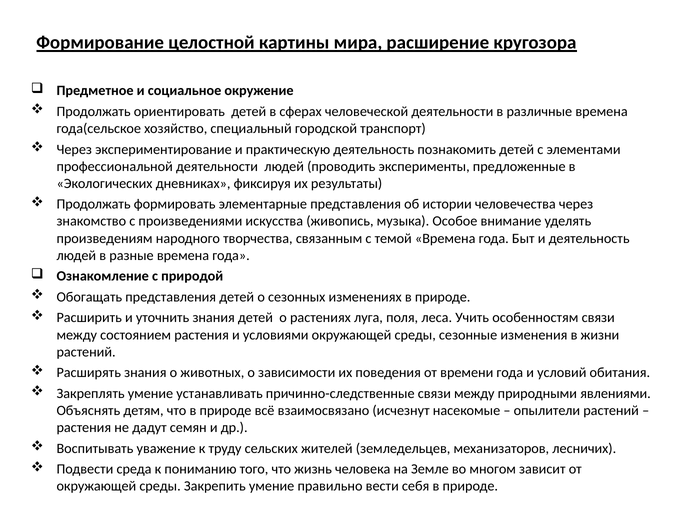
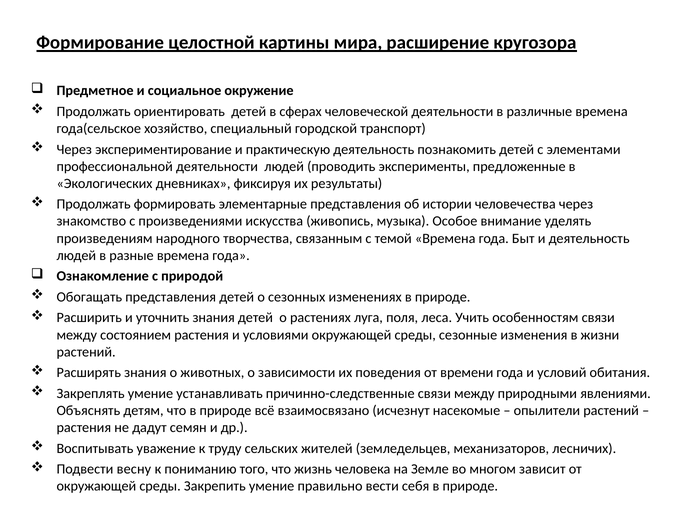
среда: среда -> весну (134, 470)
